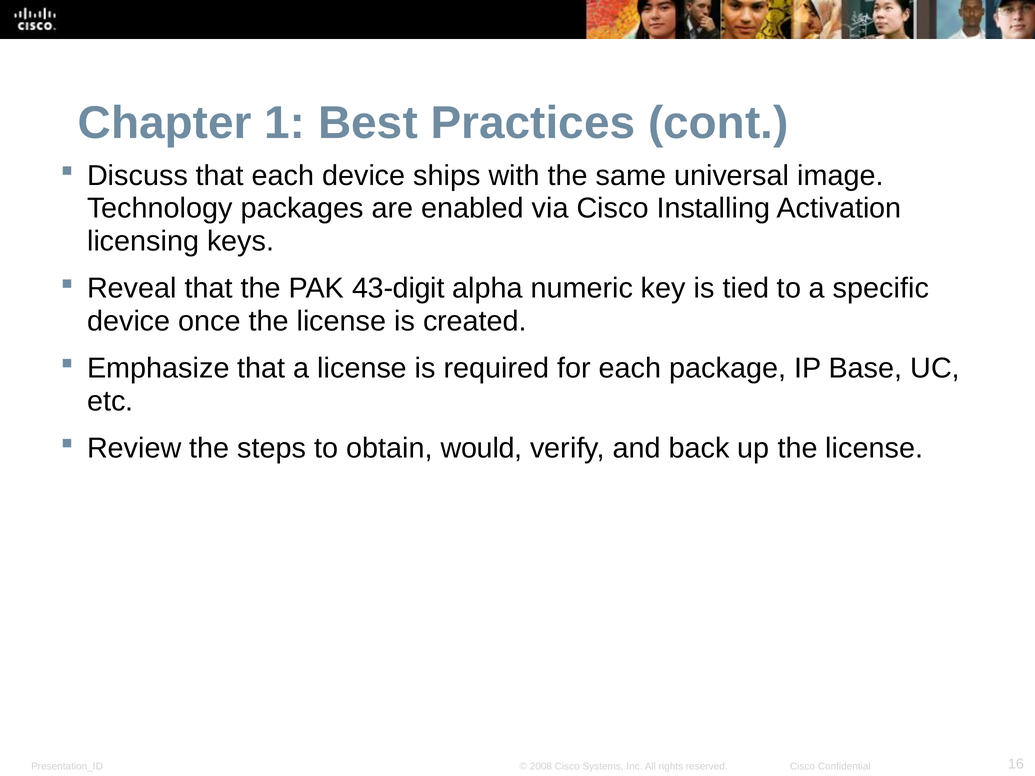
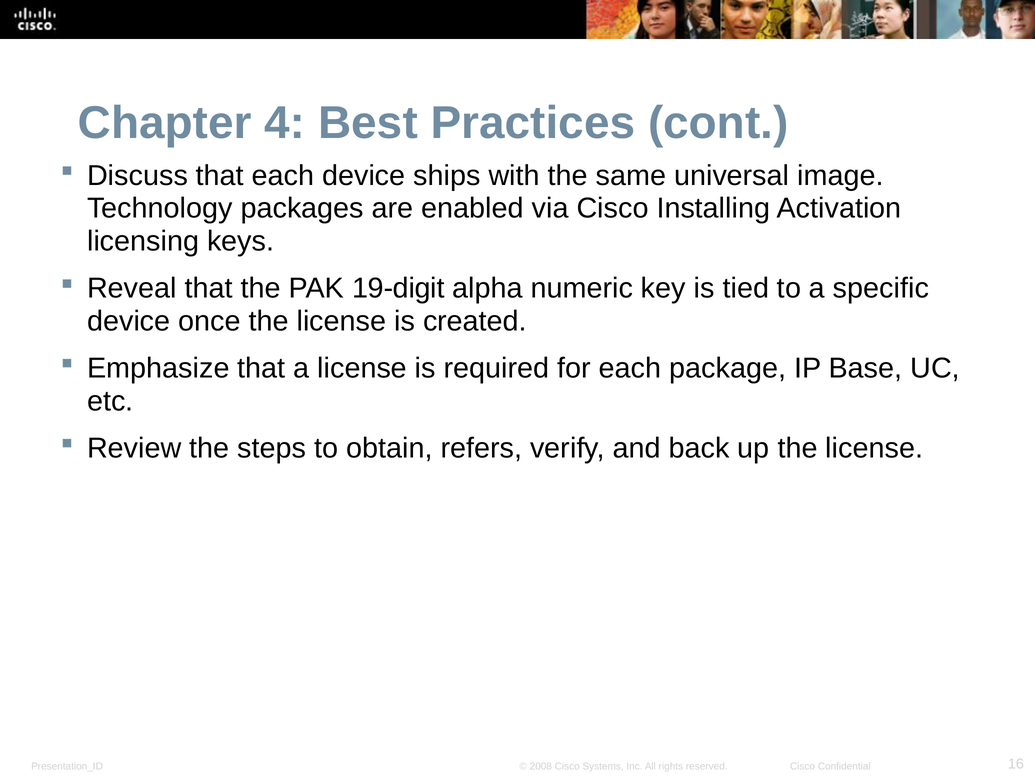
1: 1 -> 4 (285, 123)
43-digit: 43-digit -> 19-digit (398, 288)
would: would -> refers (481, 448)
